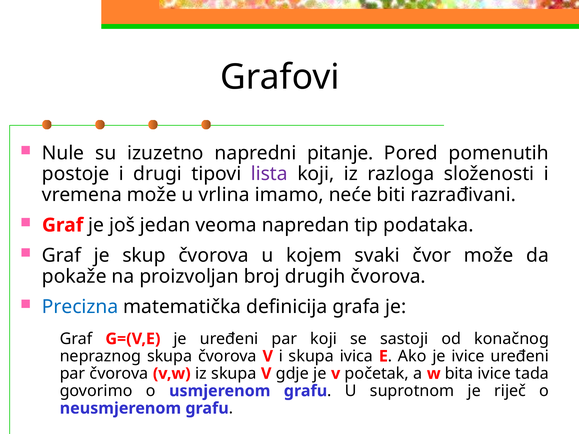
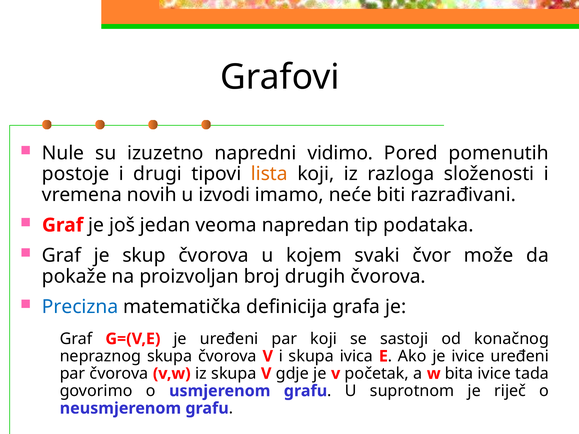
pitanje: pitanje -> vidimo (340, 153)
lista colour: purple -> orange (269, 174)
vremena može: može -> novih (152, 195)
vrlina: vrlina -> izvodi (224, 195)
